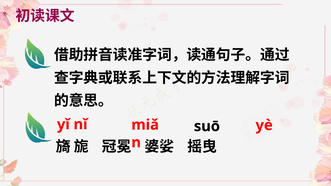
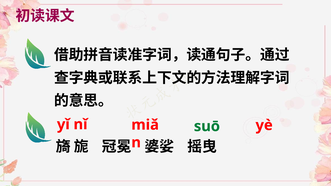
suō colour: black -> green (207, 126)
